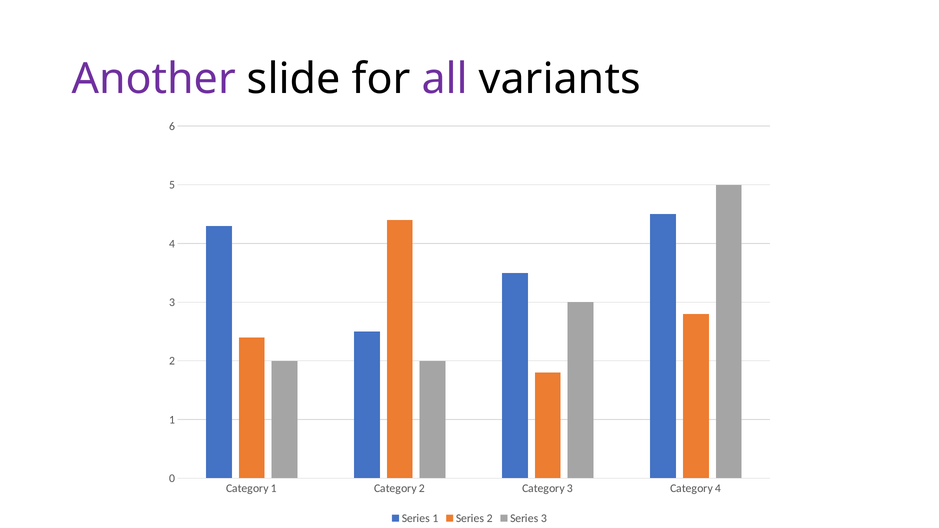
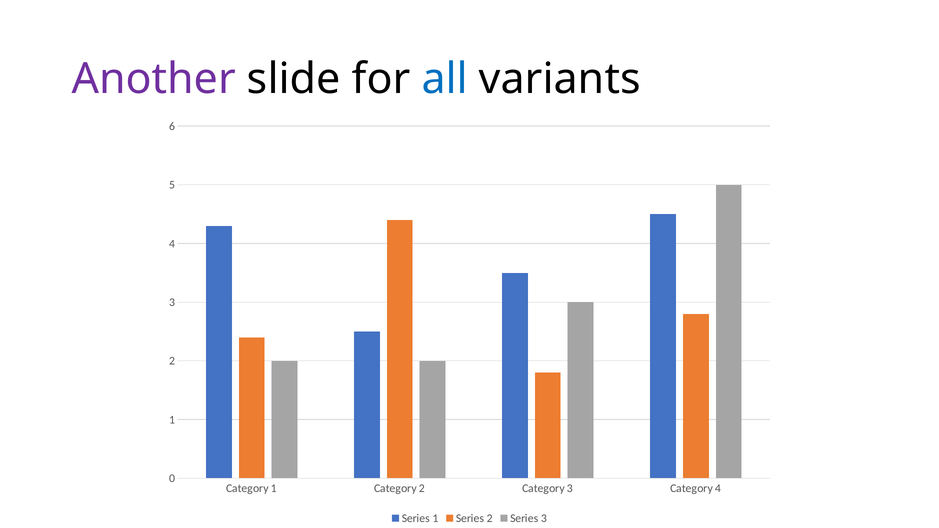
all colour: purple -> blue (445, 79)
